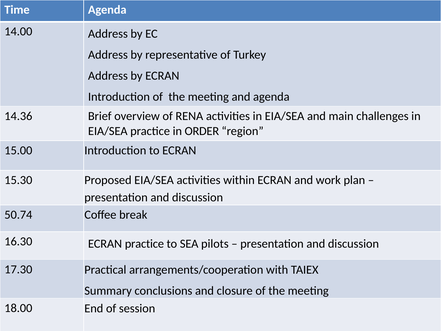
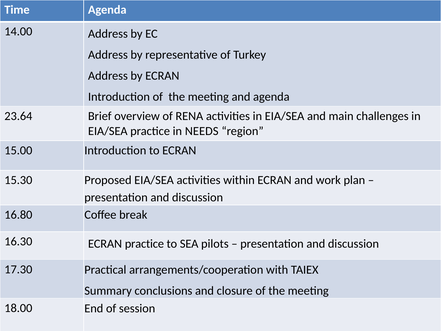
14.36: 14.36 -> 23.64 (18, 116)
ORDER: ORDER -> NEEDS (202, 131)
50.74: 50.74 -> 16.80 (18, 215)
